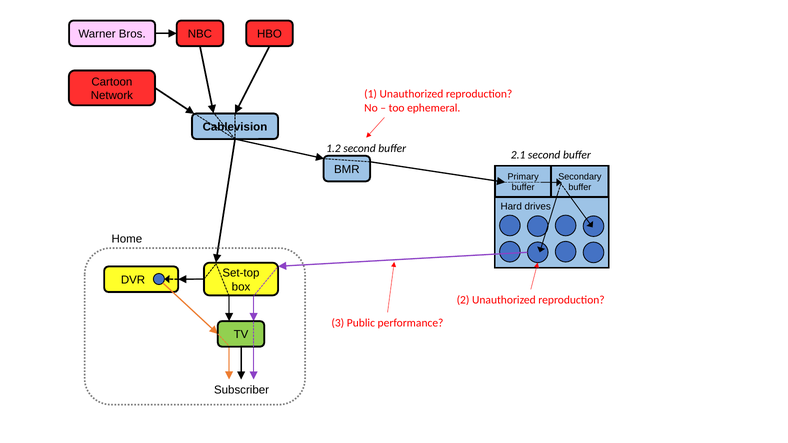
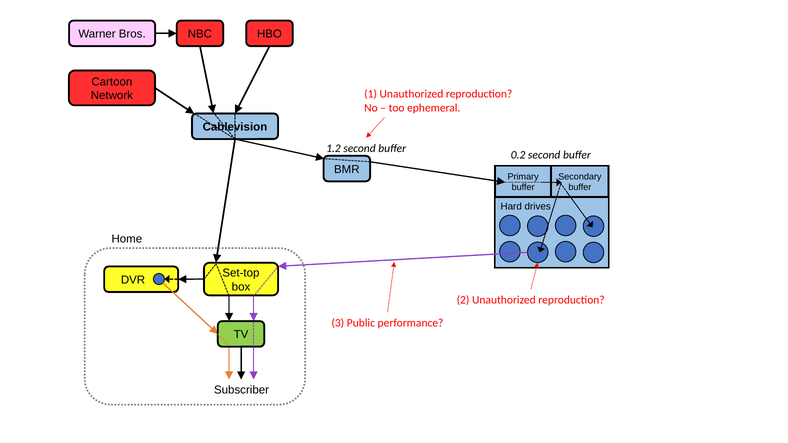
2.1: 2.1 -> 0.2 (518, 155)
